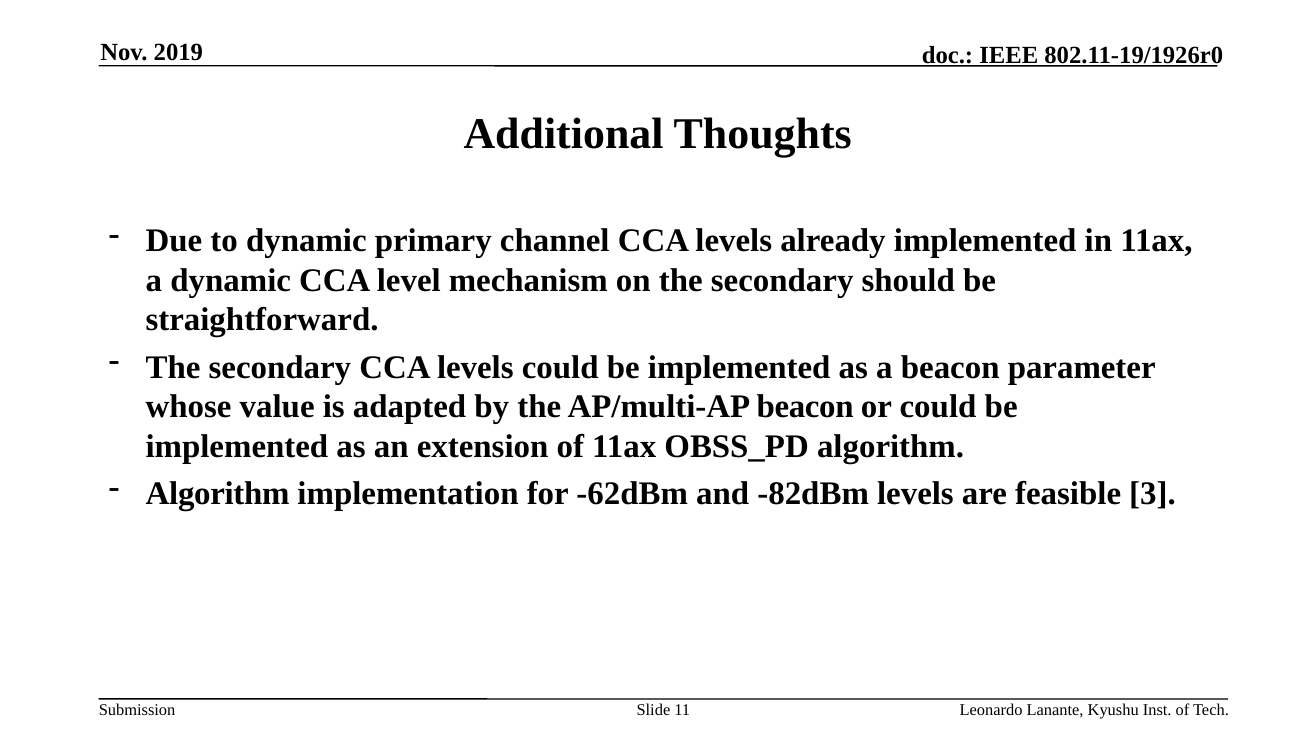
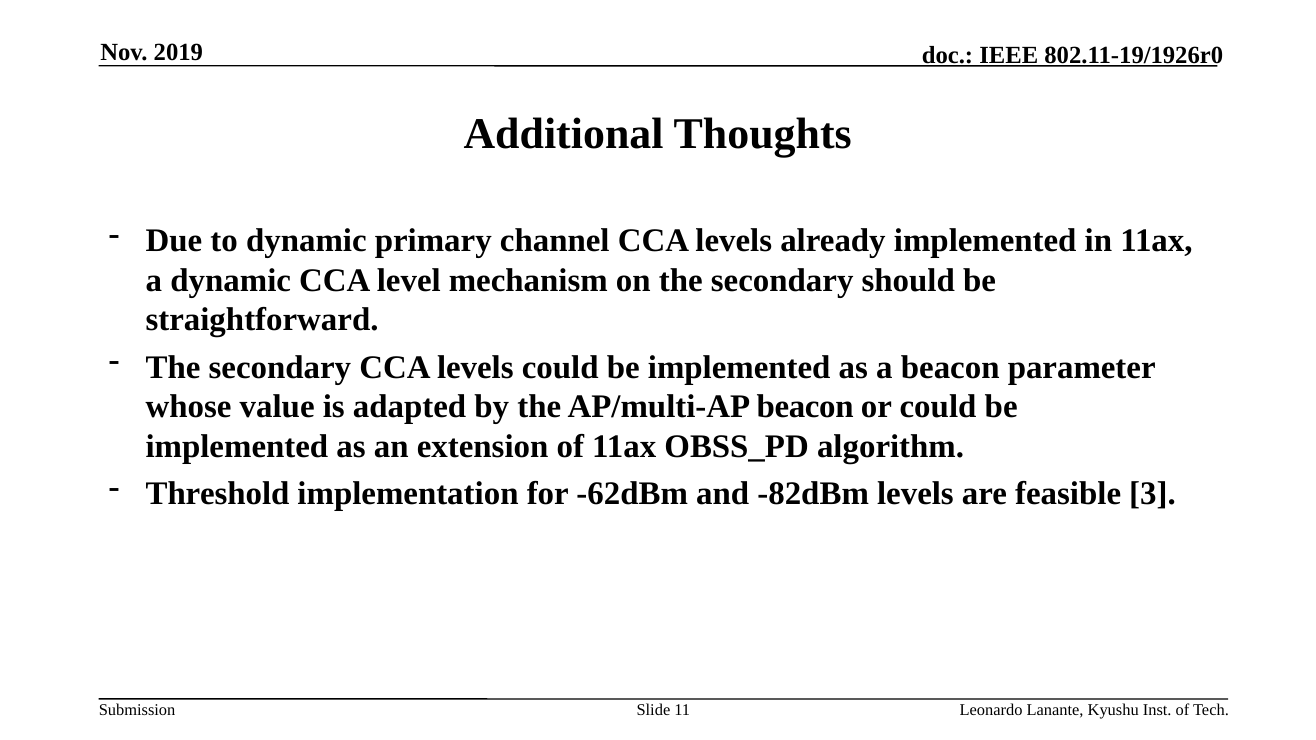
Algorithm: Algorithm -> Threshold (218, 494)
